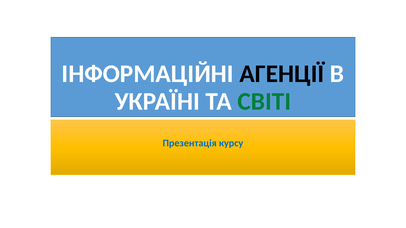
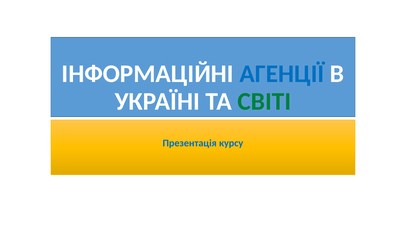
АГЕНЦІЇ colour: black -> blue (282, 74)
